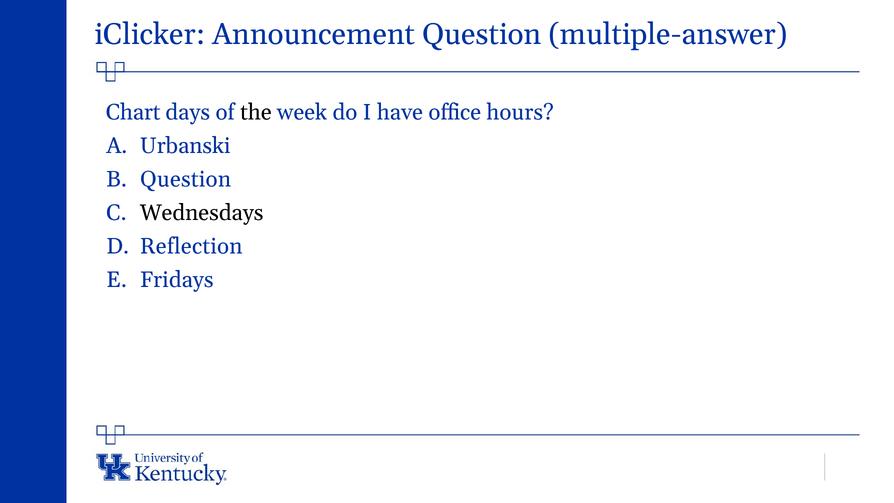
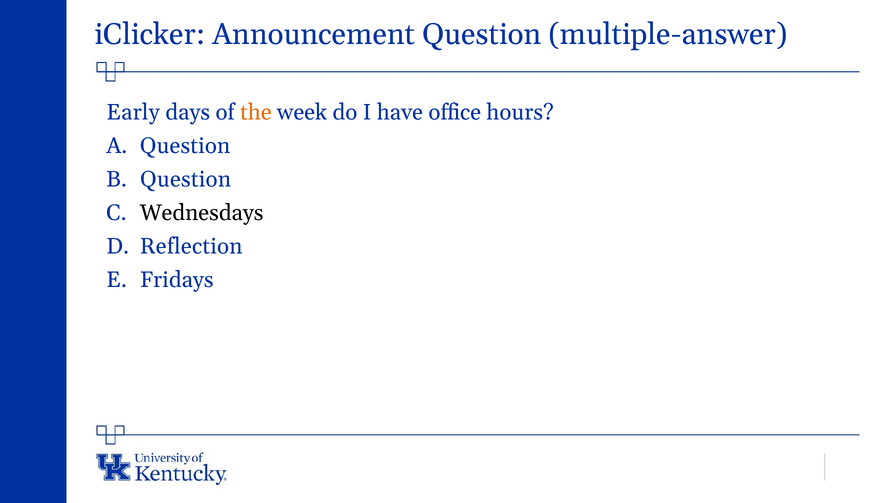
Chart: Chart -> Early (133, 112)
the colour: black -> orange (256, 112)
Urbanski: Urbanski -> Question (185, 146)
